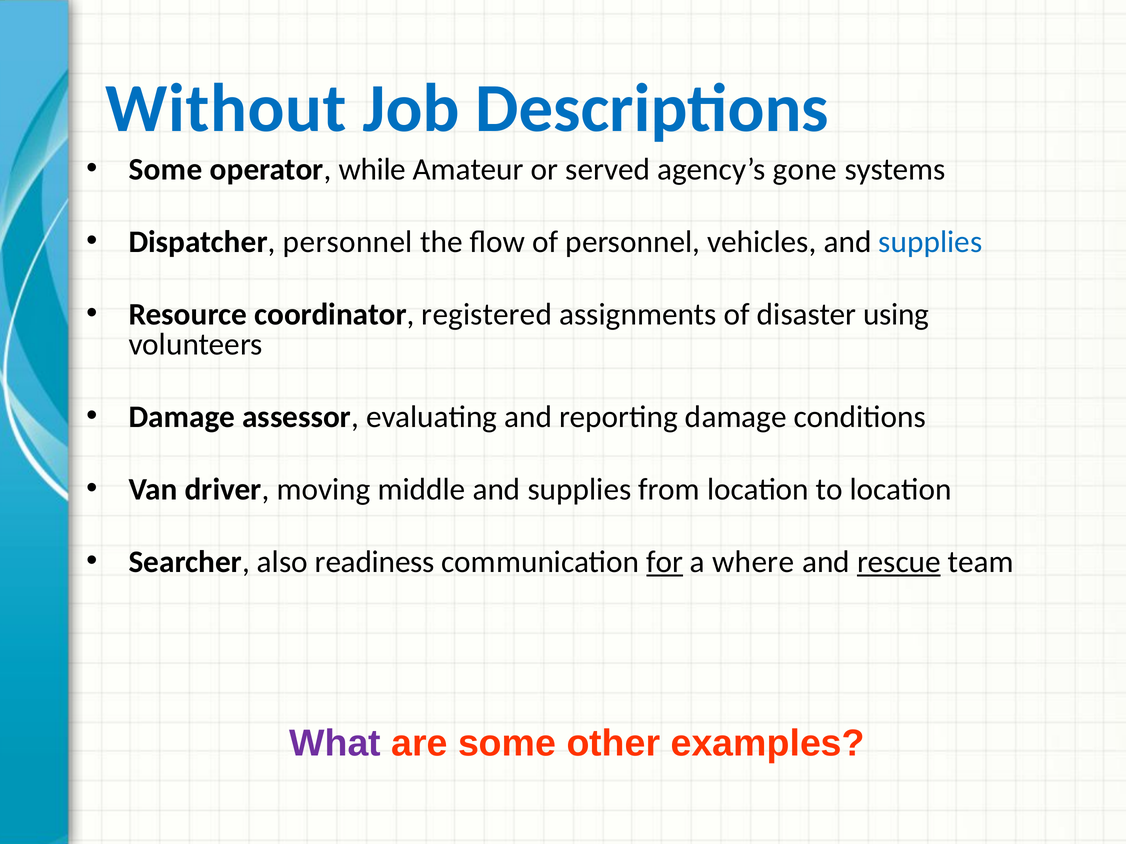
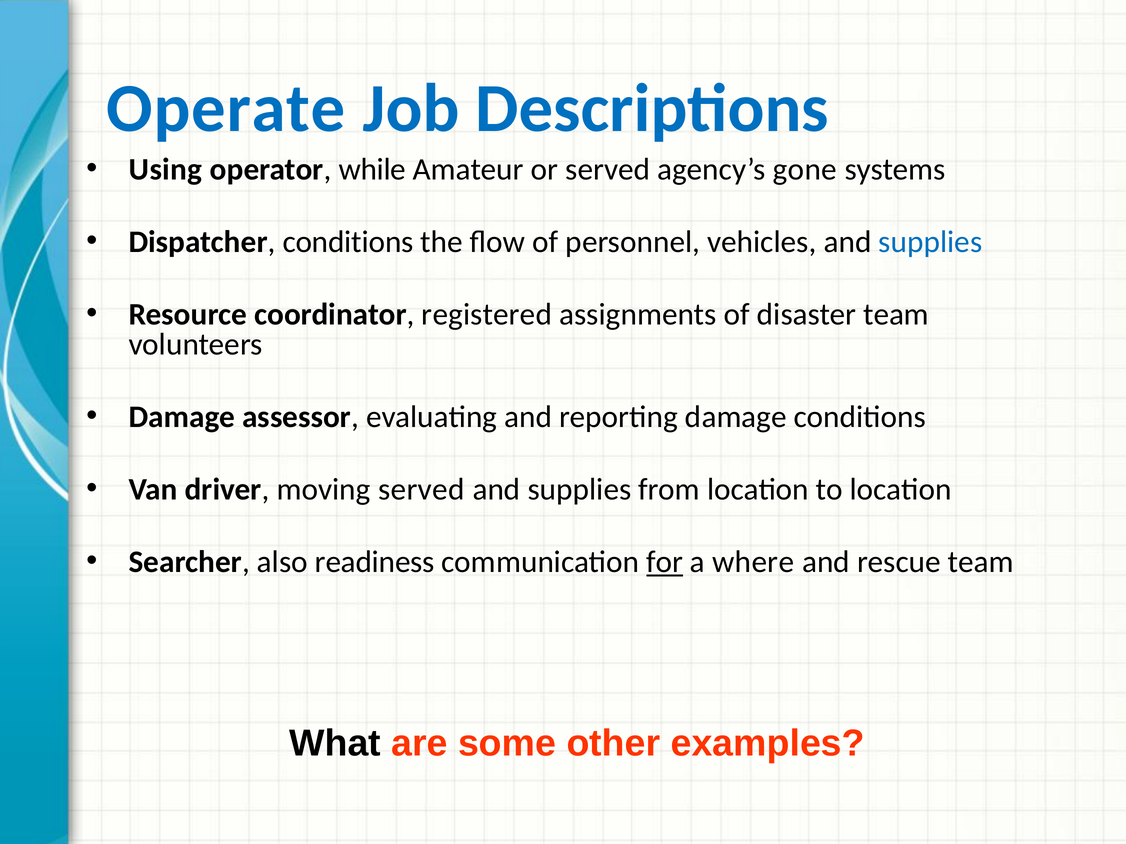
Without: Without -> Operate (226, 108)
Some: Some -> Using (166, 169)
Dispatcher personnel: personnel -> conditions (348, 242)
disaster using: using -> team (896, 315)
moving middle: middle -> served (421, 490)
rescue underline: present -> none (899, 562)
What colour: purple -> black (335, 744)
